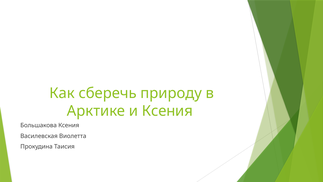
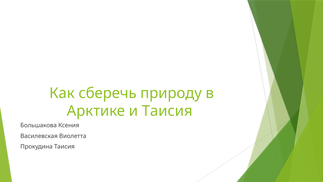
и Ксения: Ксения -> Таисия (167, 111)
